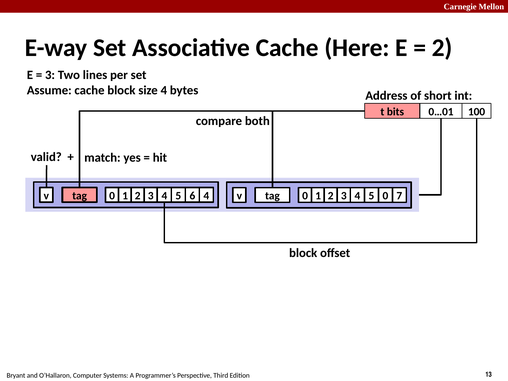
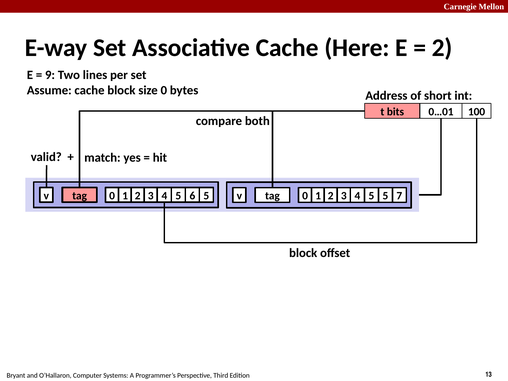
3: 3 -> 9 (50, 75)
size 4: 4 -> 0 (164, 90)
2 4: 4 -> 5 (206, 196)
3 0: 0 -> 5 (385, 196)
